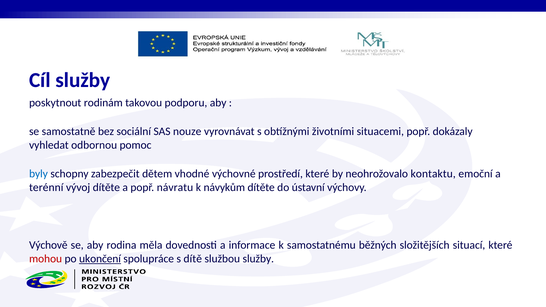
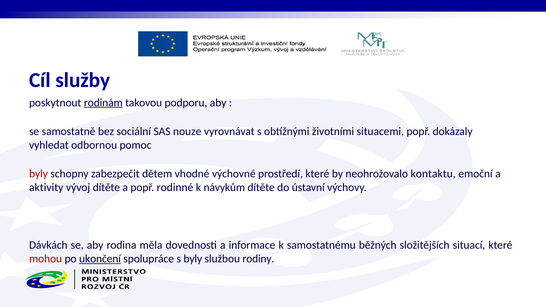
rodinám underline: none -> present (103, 103)
byly colour: blue -> red (38, 174)
terénní: terénní -> aktivity (46, 188)
návratu: návratu -> rodinné (175, 188)
Výchově: Výchově -> Dávkách (48, 245)
s dítě: dítě -> byly (193, 259)
službou služby: služby -> rodiny (258, 259)
